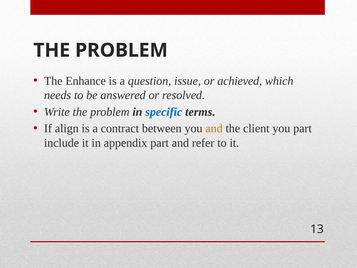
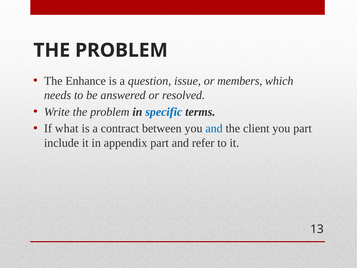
achieved: achieved -> members (240, 81)
align: align -> what (67, 128)
and colour: orange -> blue (214, 128)
